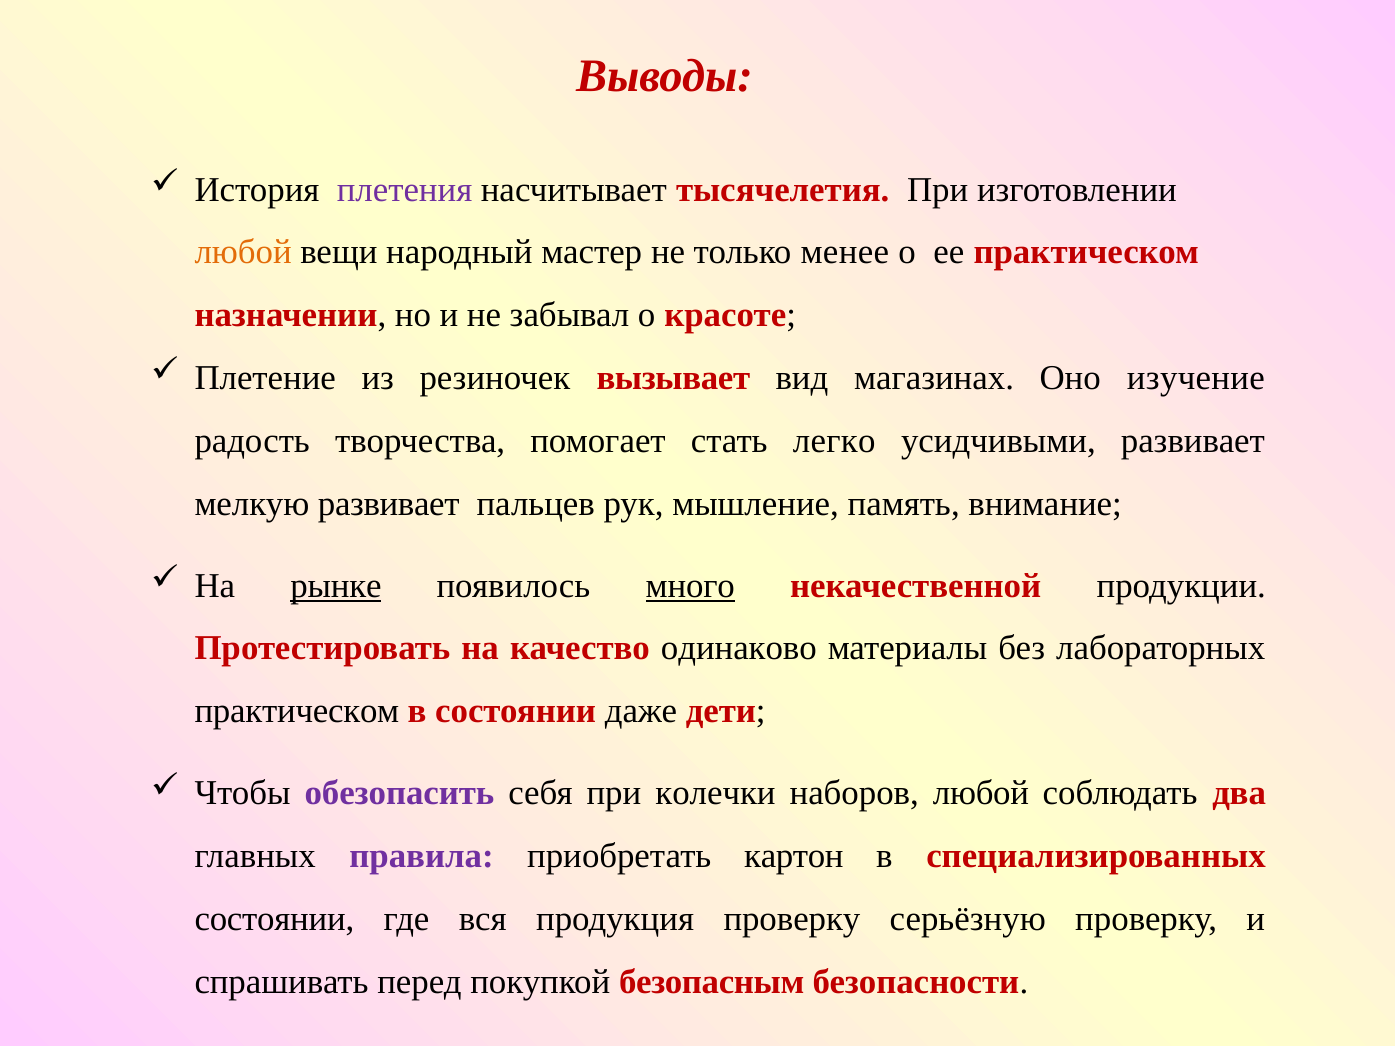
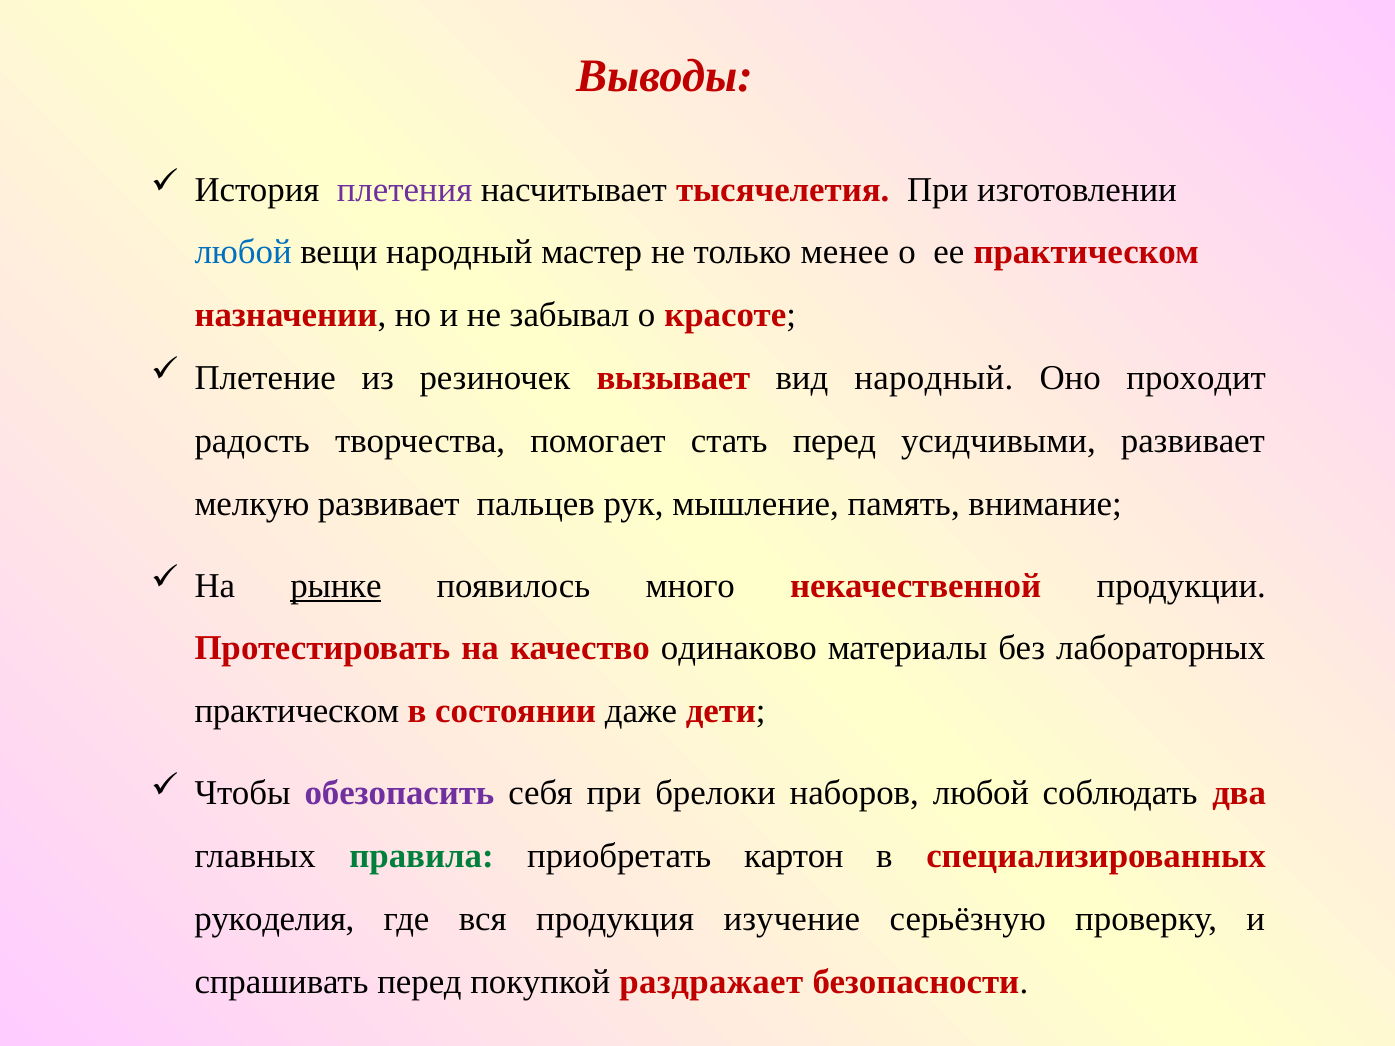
любой colour: orange -> blue (243, 253)
вид магазинах: магазинах -> народный (934, 378)
изучение: изучение -> проходит (1196, 378)
стать легко: легко -> перед (834, 441)
много underline: present -> none (690, 586)
колечки: колечки -> брелоки (716, 794)
правила colour: purple -> green (422, 856)
состоянии: состоянии -> рукоделия (274, 919)
продукция проверку: проверку -> изучение (792, 919)
безопасным: безопасным -> раздражает (711, 982)
